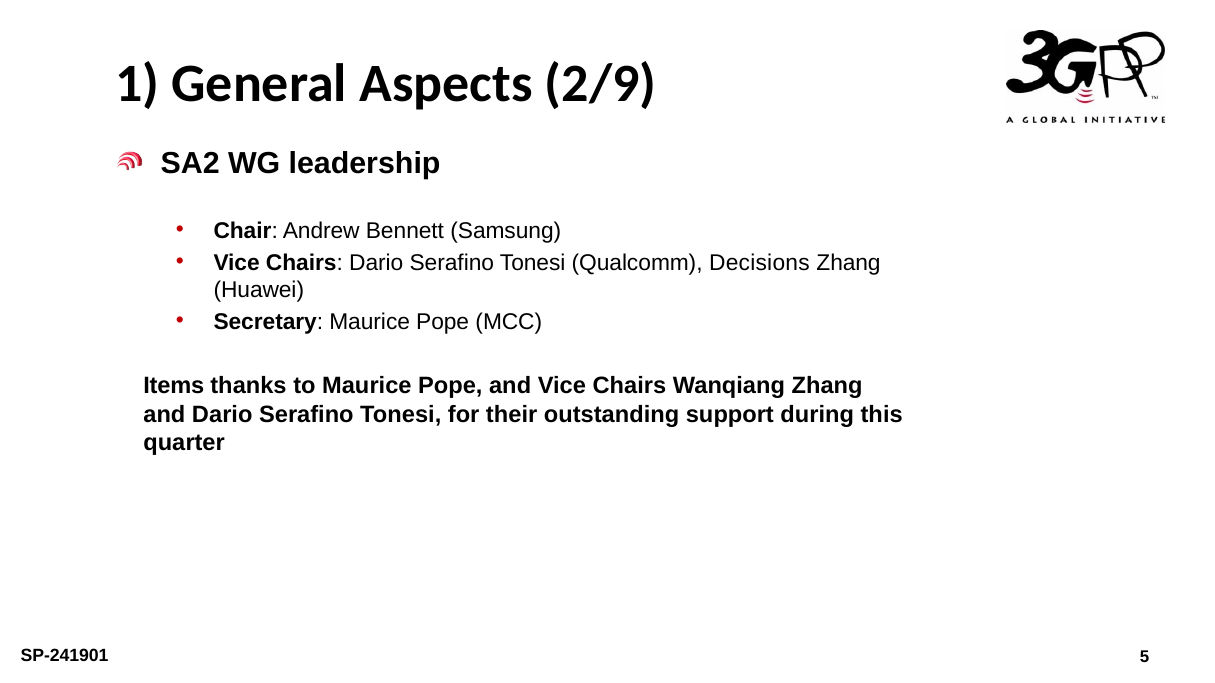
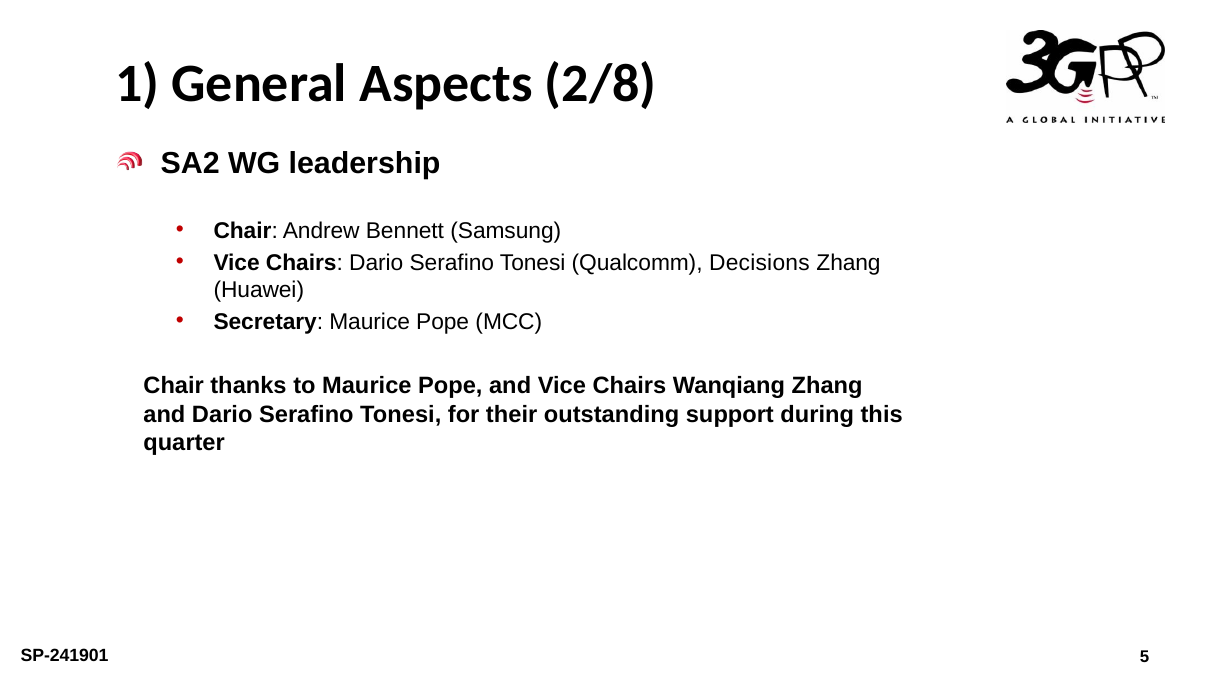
2/9: 2/9 -> 2/8 (601, 83)
Items: Items -> Chair (174, 386)
